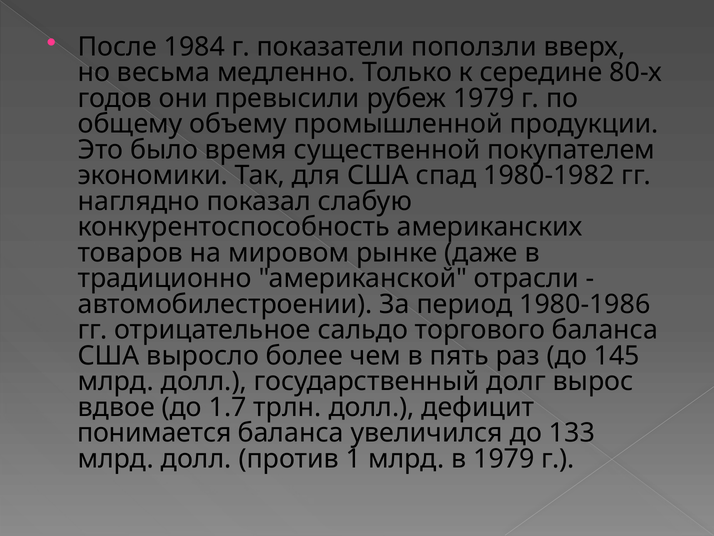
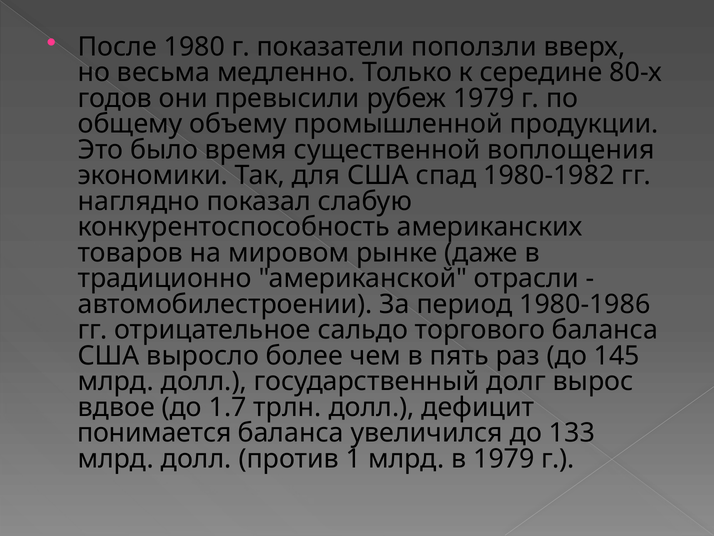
1984: 1984 -> 1980 (194, 47)
покупателем: покупателем -> воплощения (571, 150)
